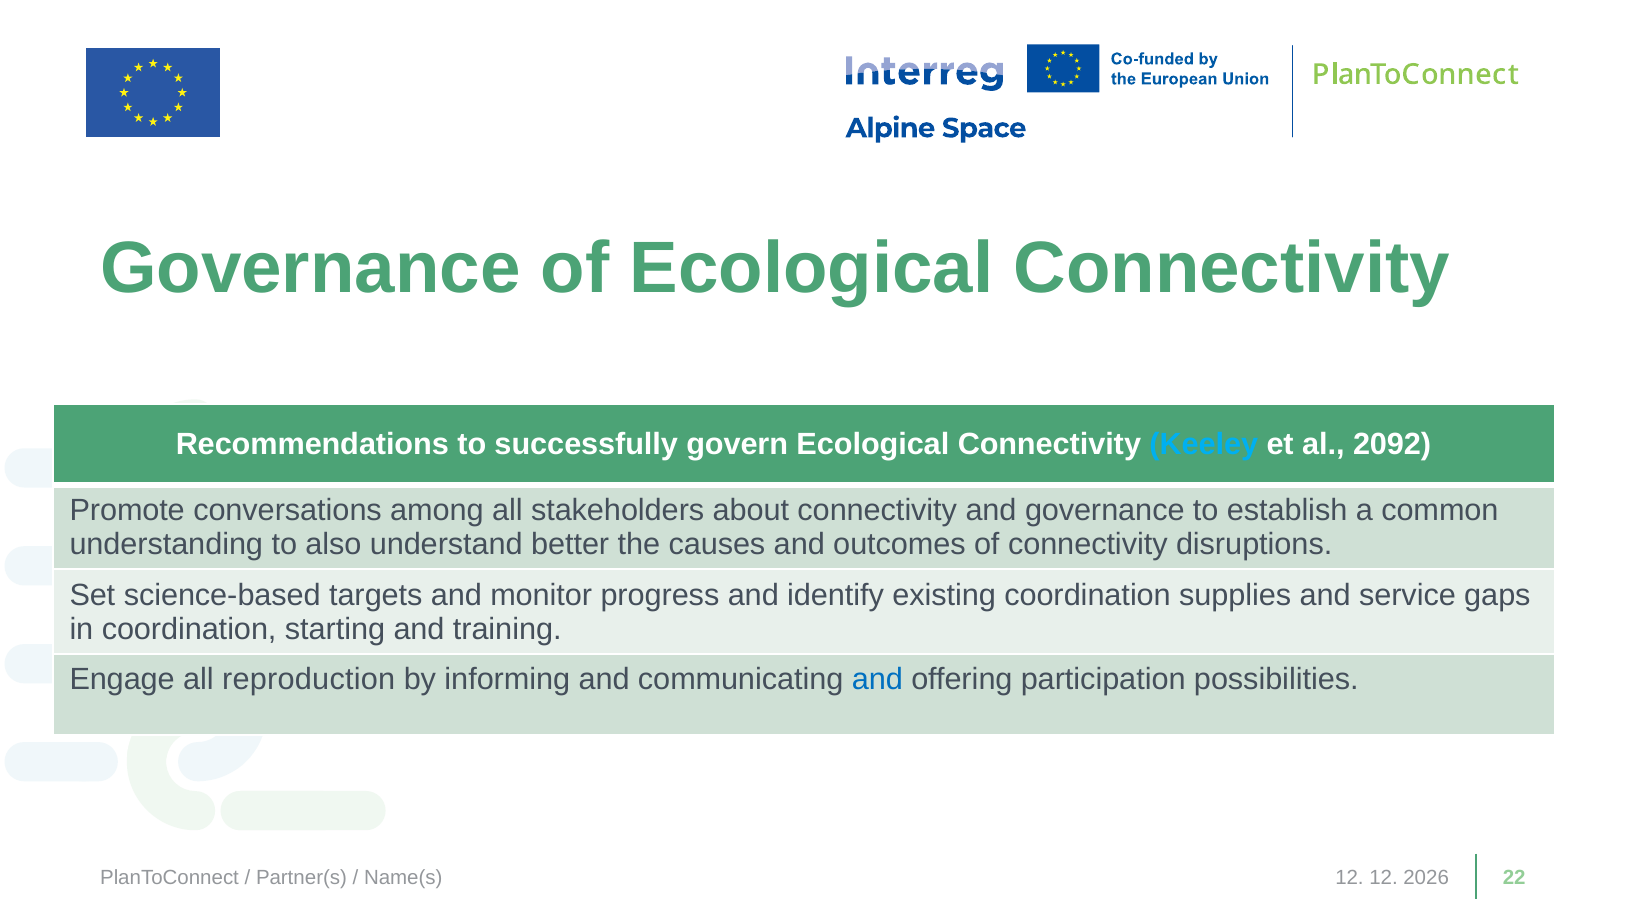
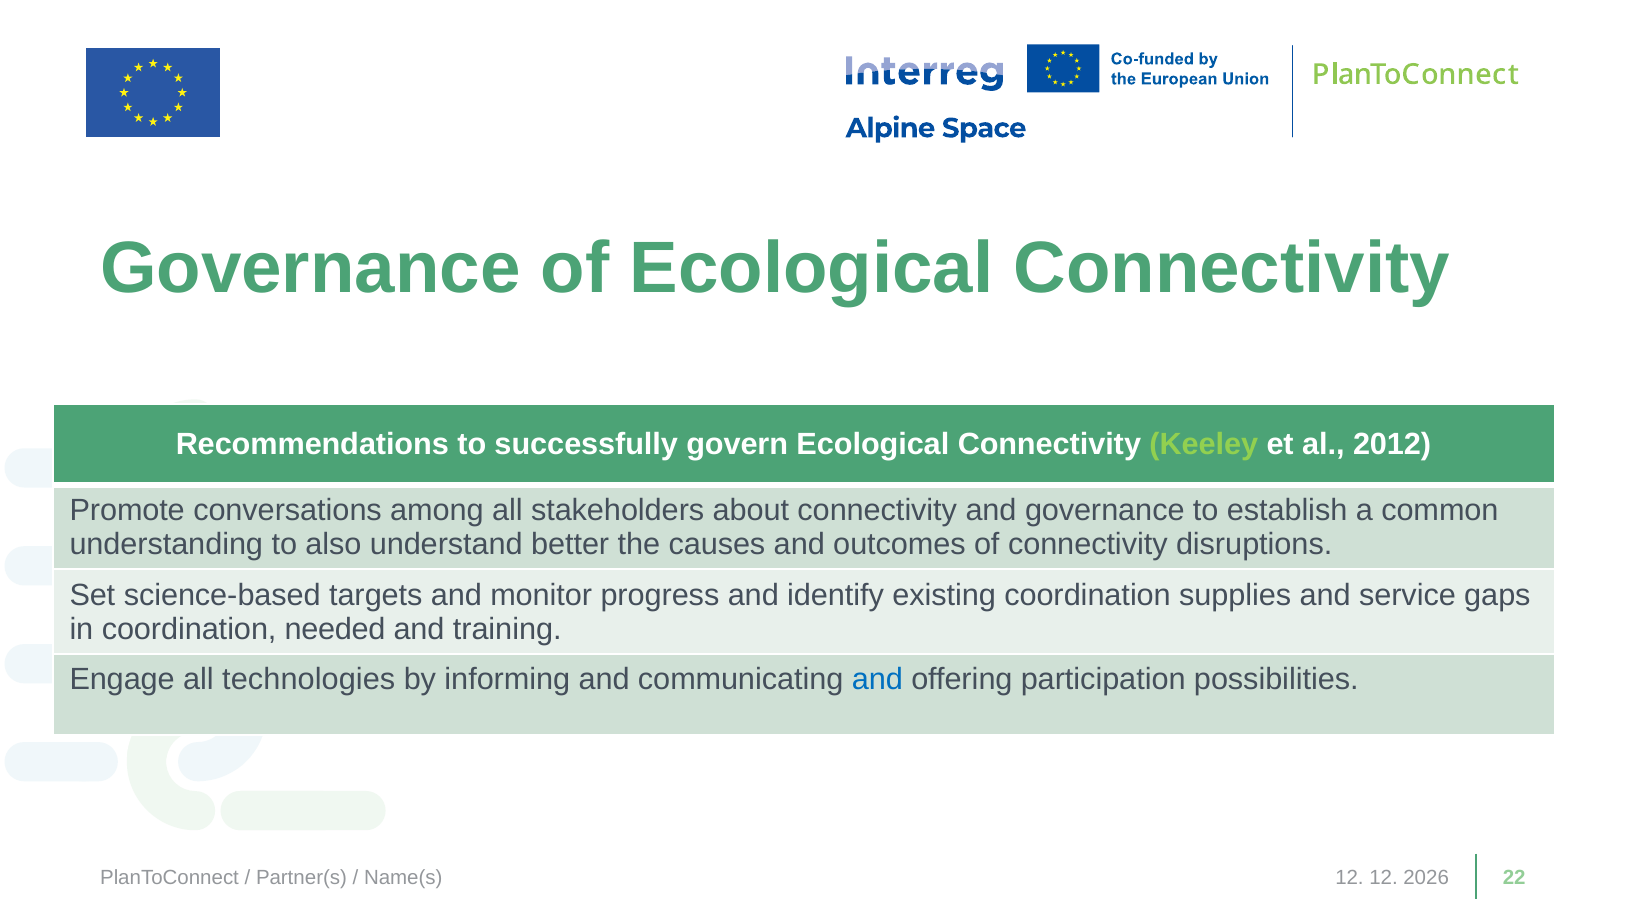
Keeley colour: light blue -> light green (1204, 444)
2092: 2092 -> 2012 (1392, 444)
starting: starting -> needed (335, 629)
reproduction: reproduction -> technologies (309, 680)
